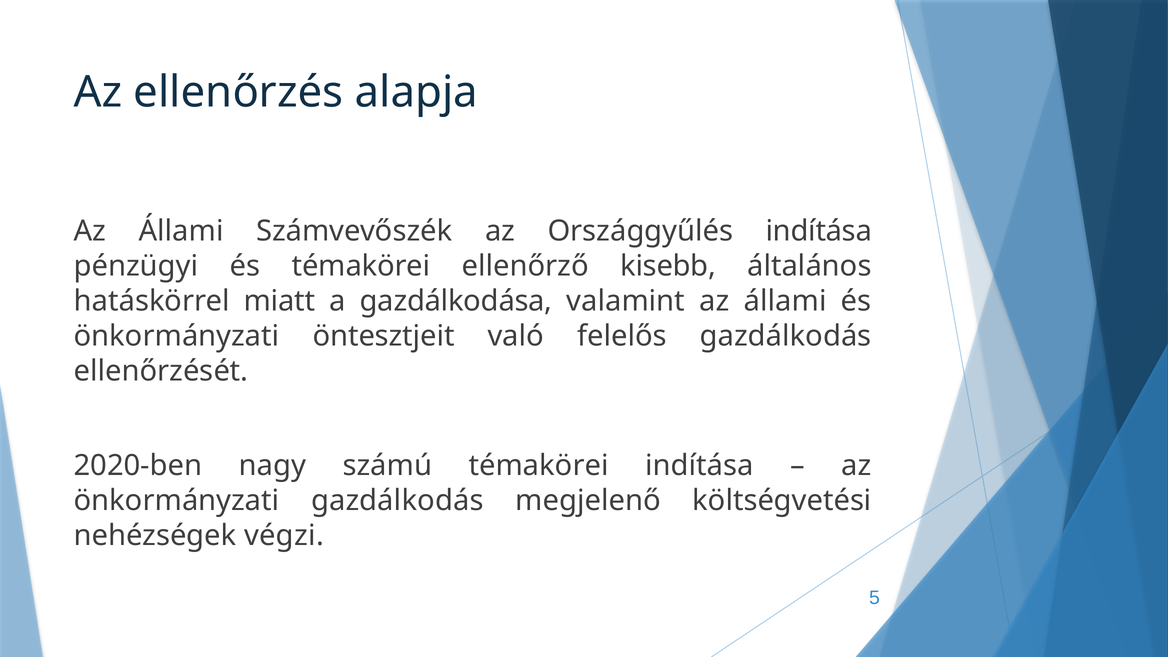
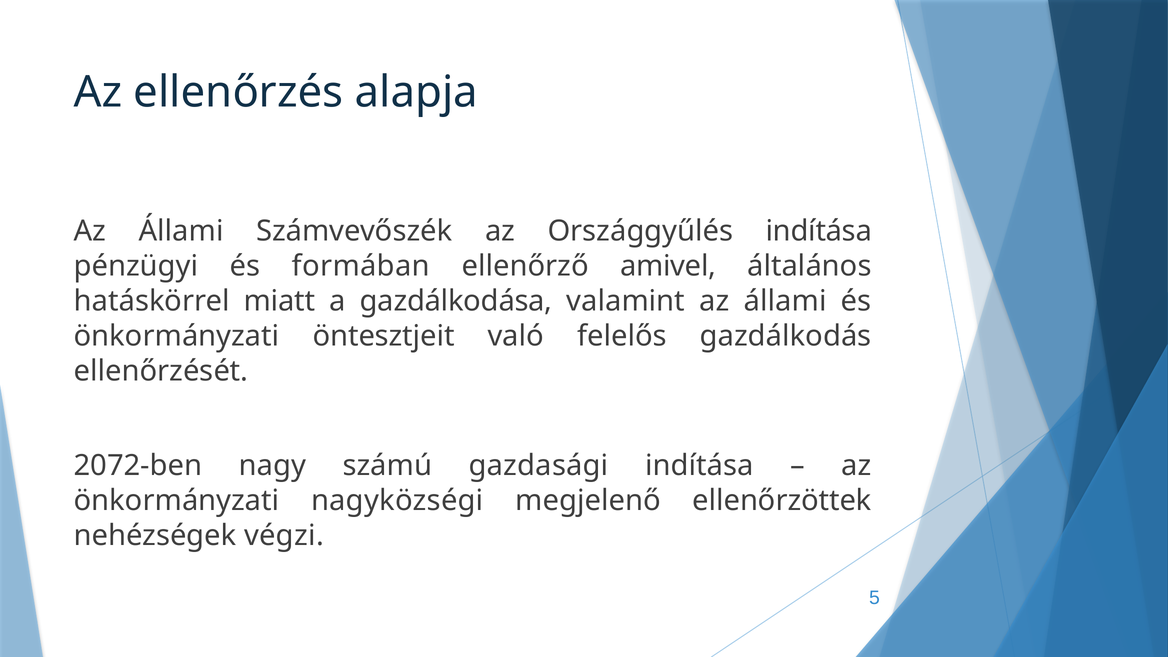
és témakörei: témakörei -> formában (361, 266)
kisebb: kisebb -> amivel (668, 266)
2020-ben: 2020-ben -> 2072-ben (138, 466)
számú témakörei: témakörei -> gazdasági (539, 466)
önkormányzati gazdálkodás: gazdálkodás -> nagyközségi (397, 501)
költségvetési: költségvetési -> ellenőrzöttek (782, 501)
